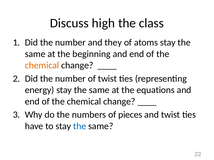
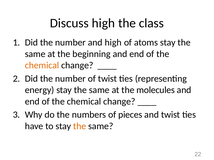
and they: they -> high (113, 43)
equations: equations -> molecules (156, 90)
the colour: blue -> orange (80, 126)
